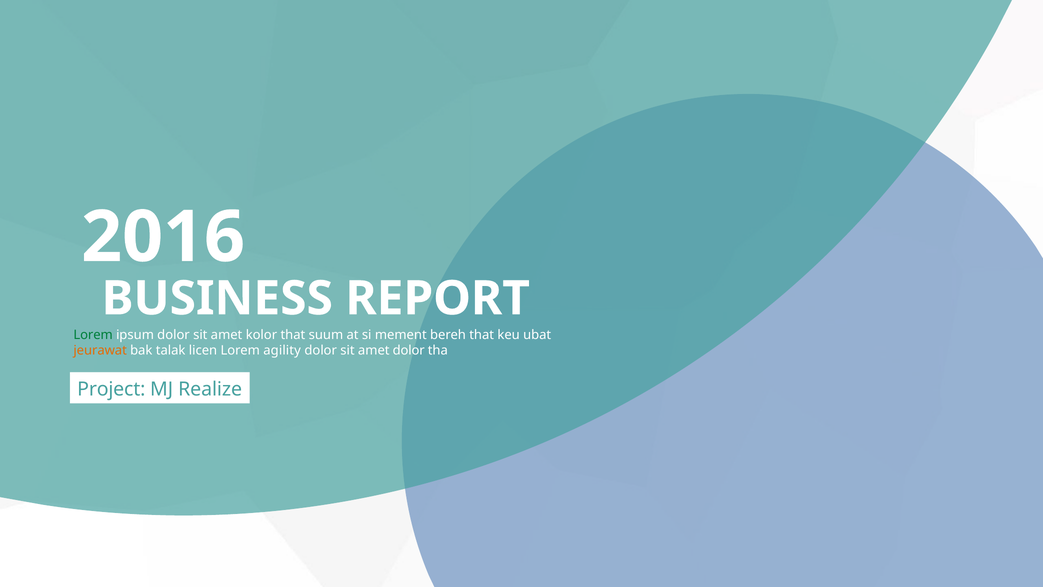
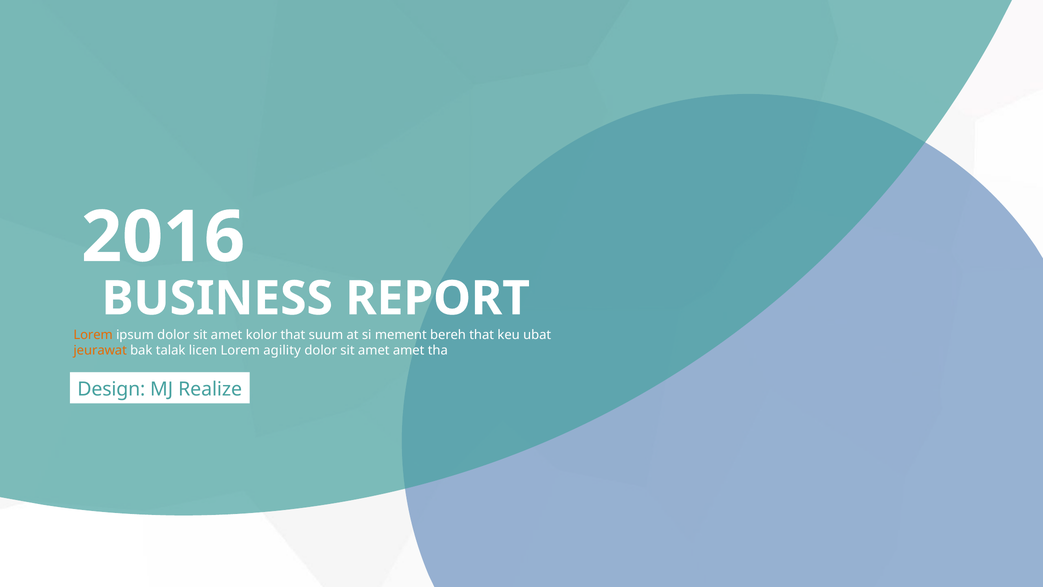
Lorem colour: green -> orange (93, 335)
amet dolor: dolor -> amet (409, 350)
Project: Project -> Design (111, 389)
